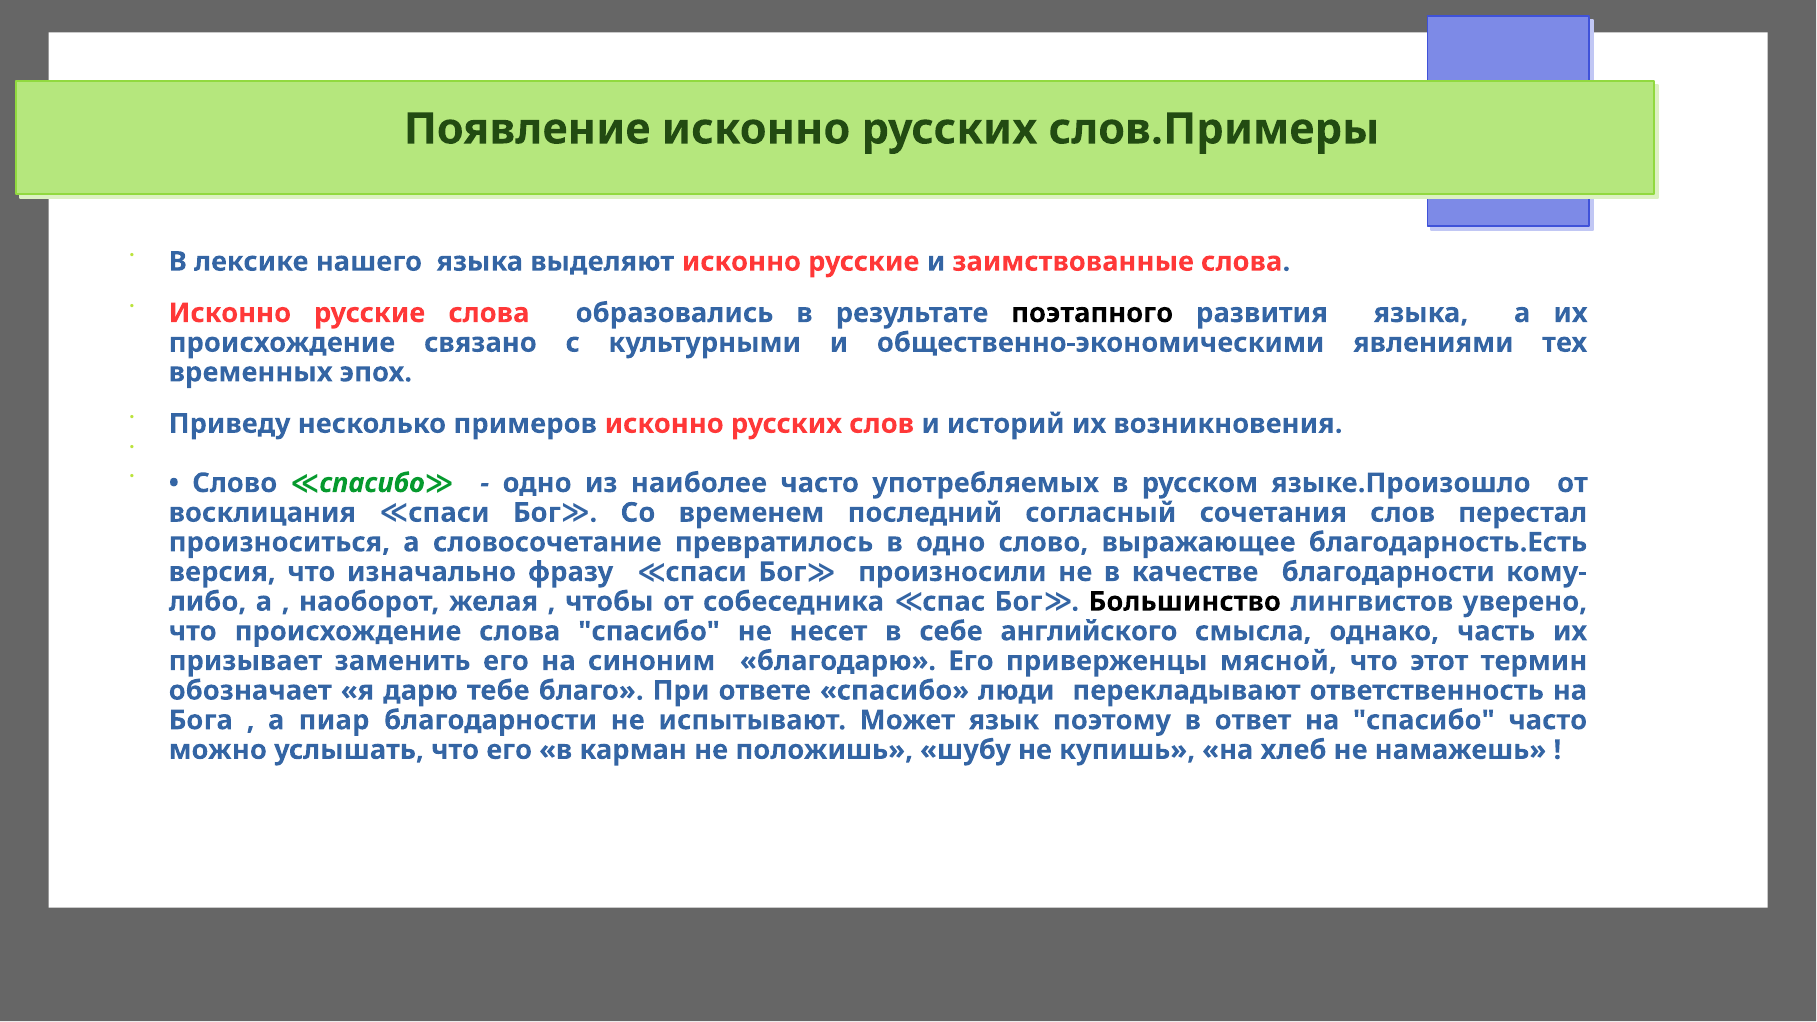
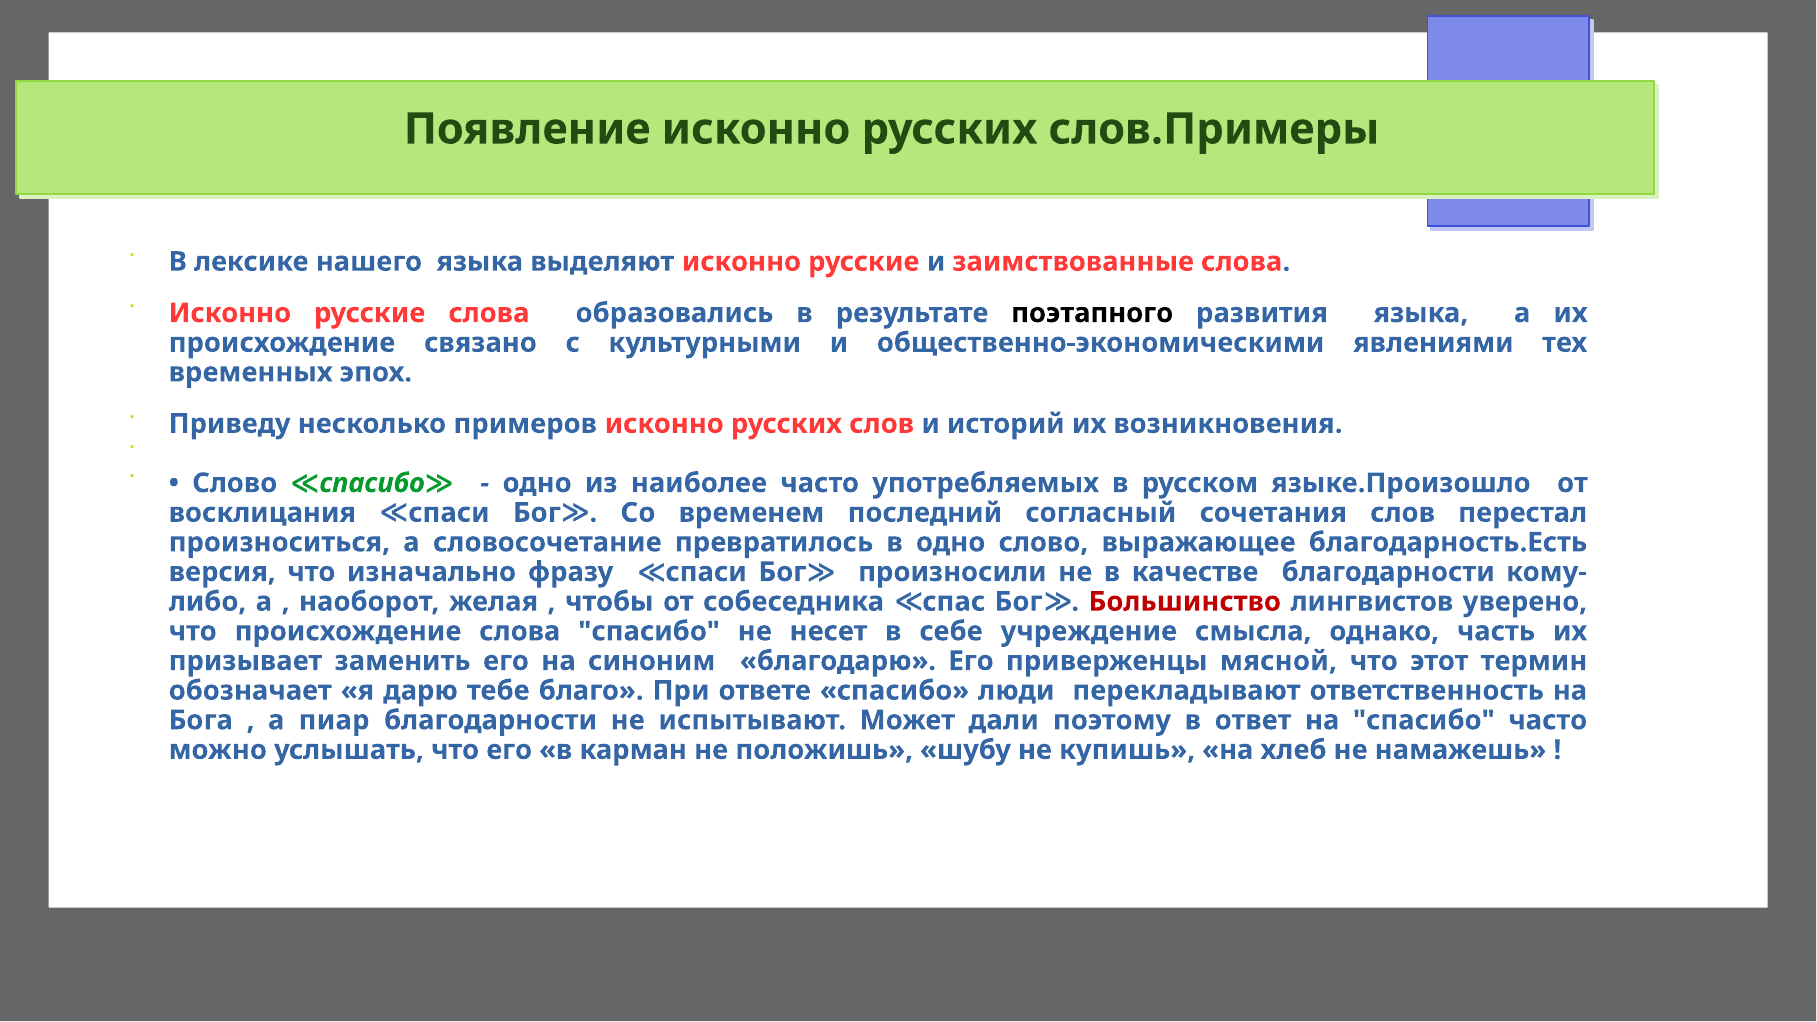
Большинство colour: black -> red (1185, 602)
английского: английского -> учреждение (1089, 631)
язык: язык -> дали (1004, 720)
